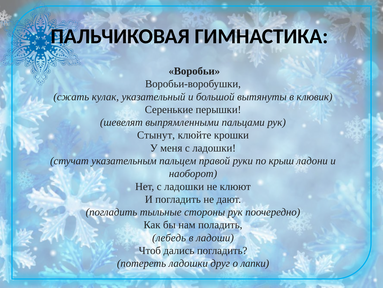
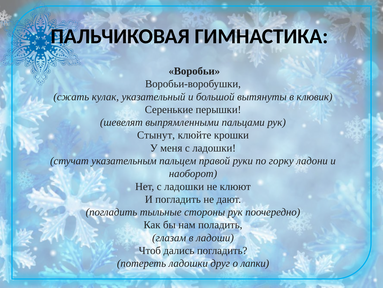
крыш: крыш -> горку (281, 160)
лебедь: лебедь -> глазам (169, 237)
